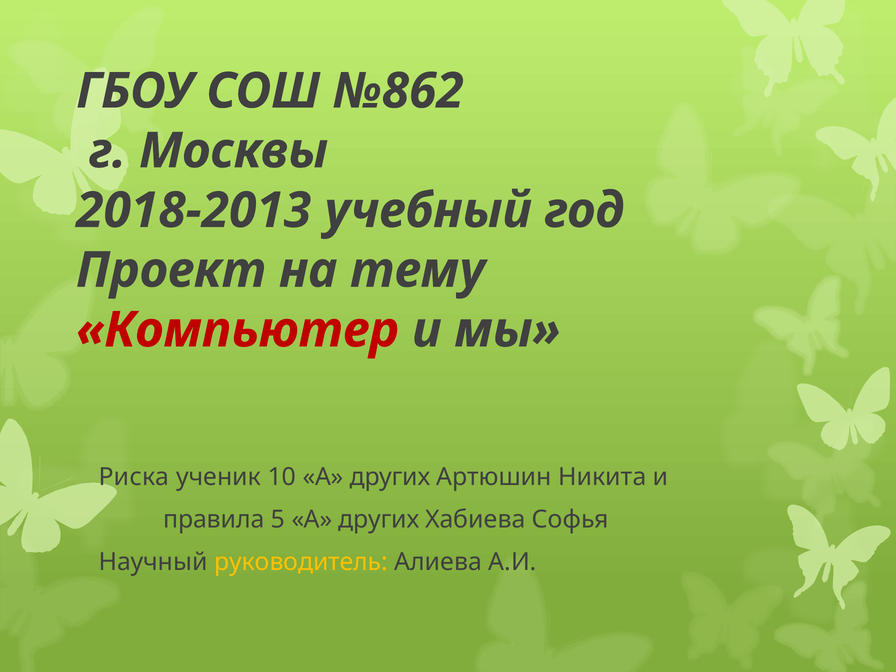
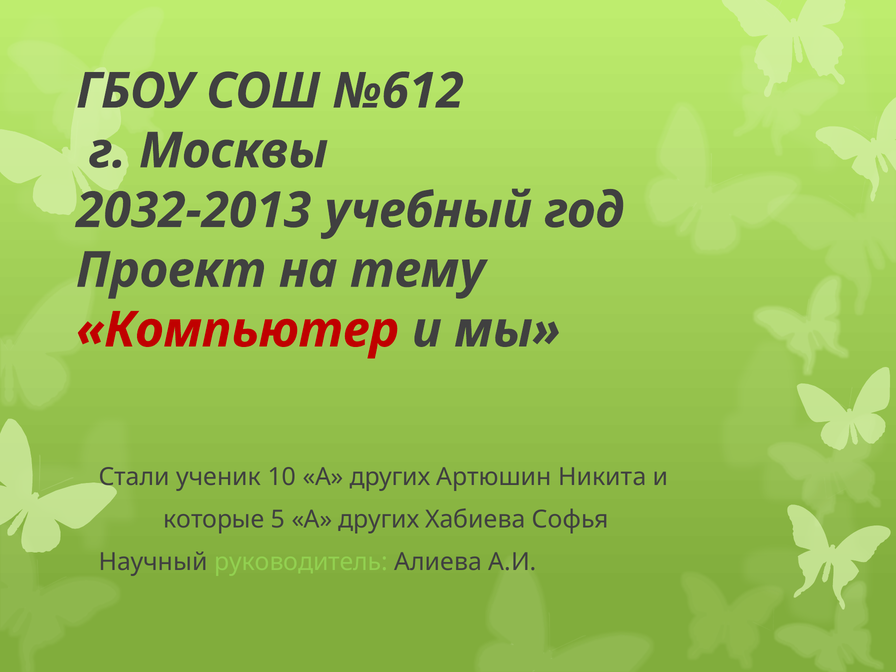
№862: №862 -> №612 (398, 91)
2018-2013: 2018-2013 -> 2032-2013 (194, 211)
Риска: Риска -> Стали (134, 477)
правила: правила -> которые (214, 520)
руководитель colour: yellow -> light green (301, 562)
